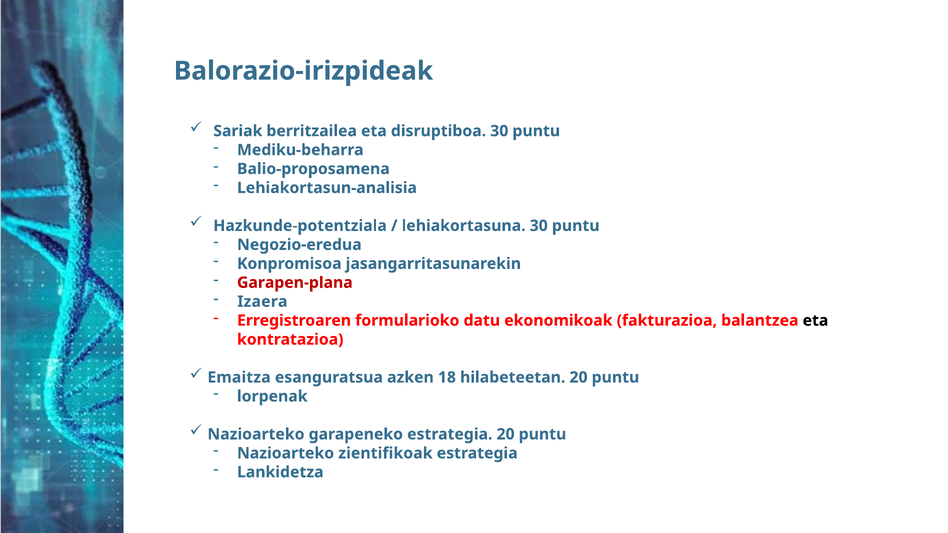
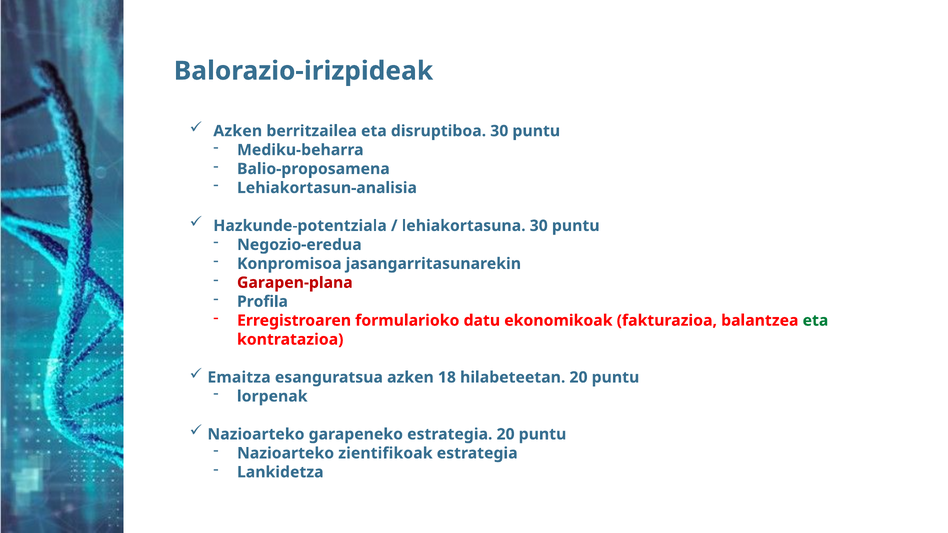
Sariak: Sariak -> Azken (238, 131)
Izaera: Izaera -> Profila (262, 302)
eta colour: black -> green (815, 321)
